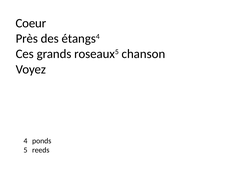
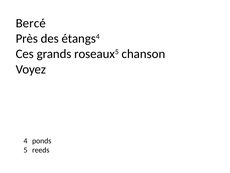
Coeur: Coeur -> Bercé (31, 23)
